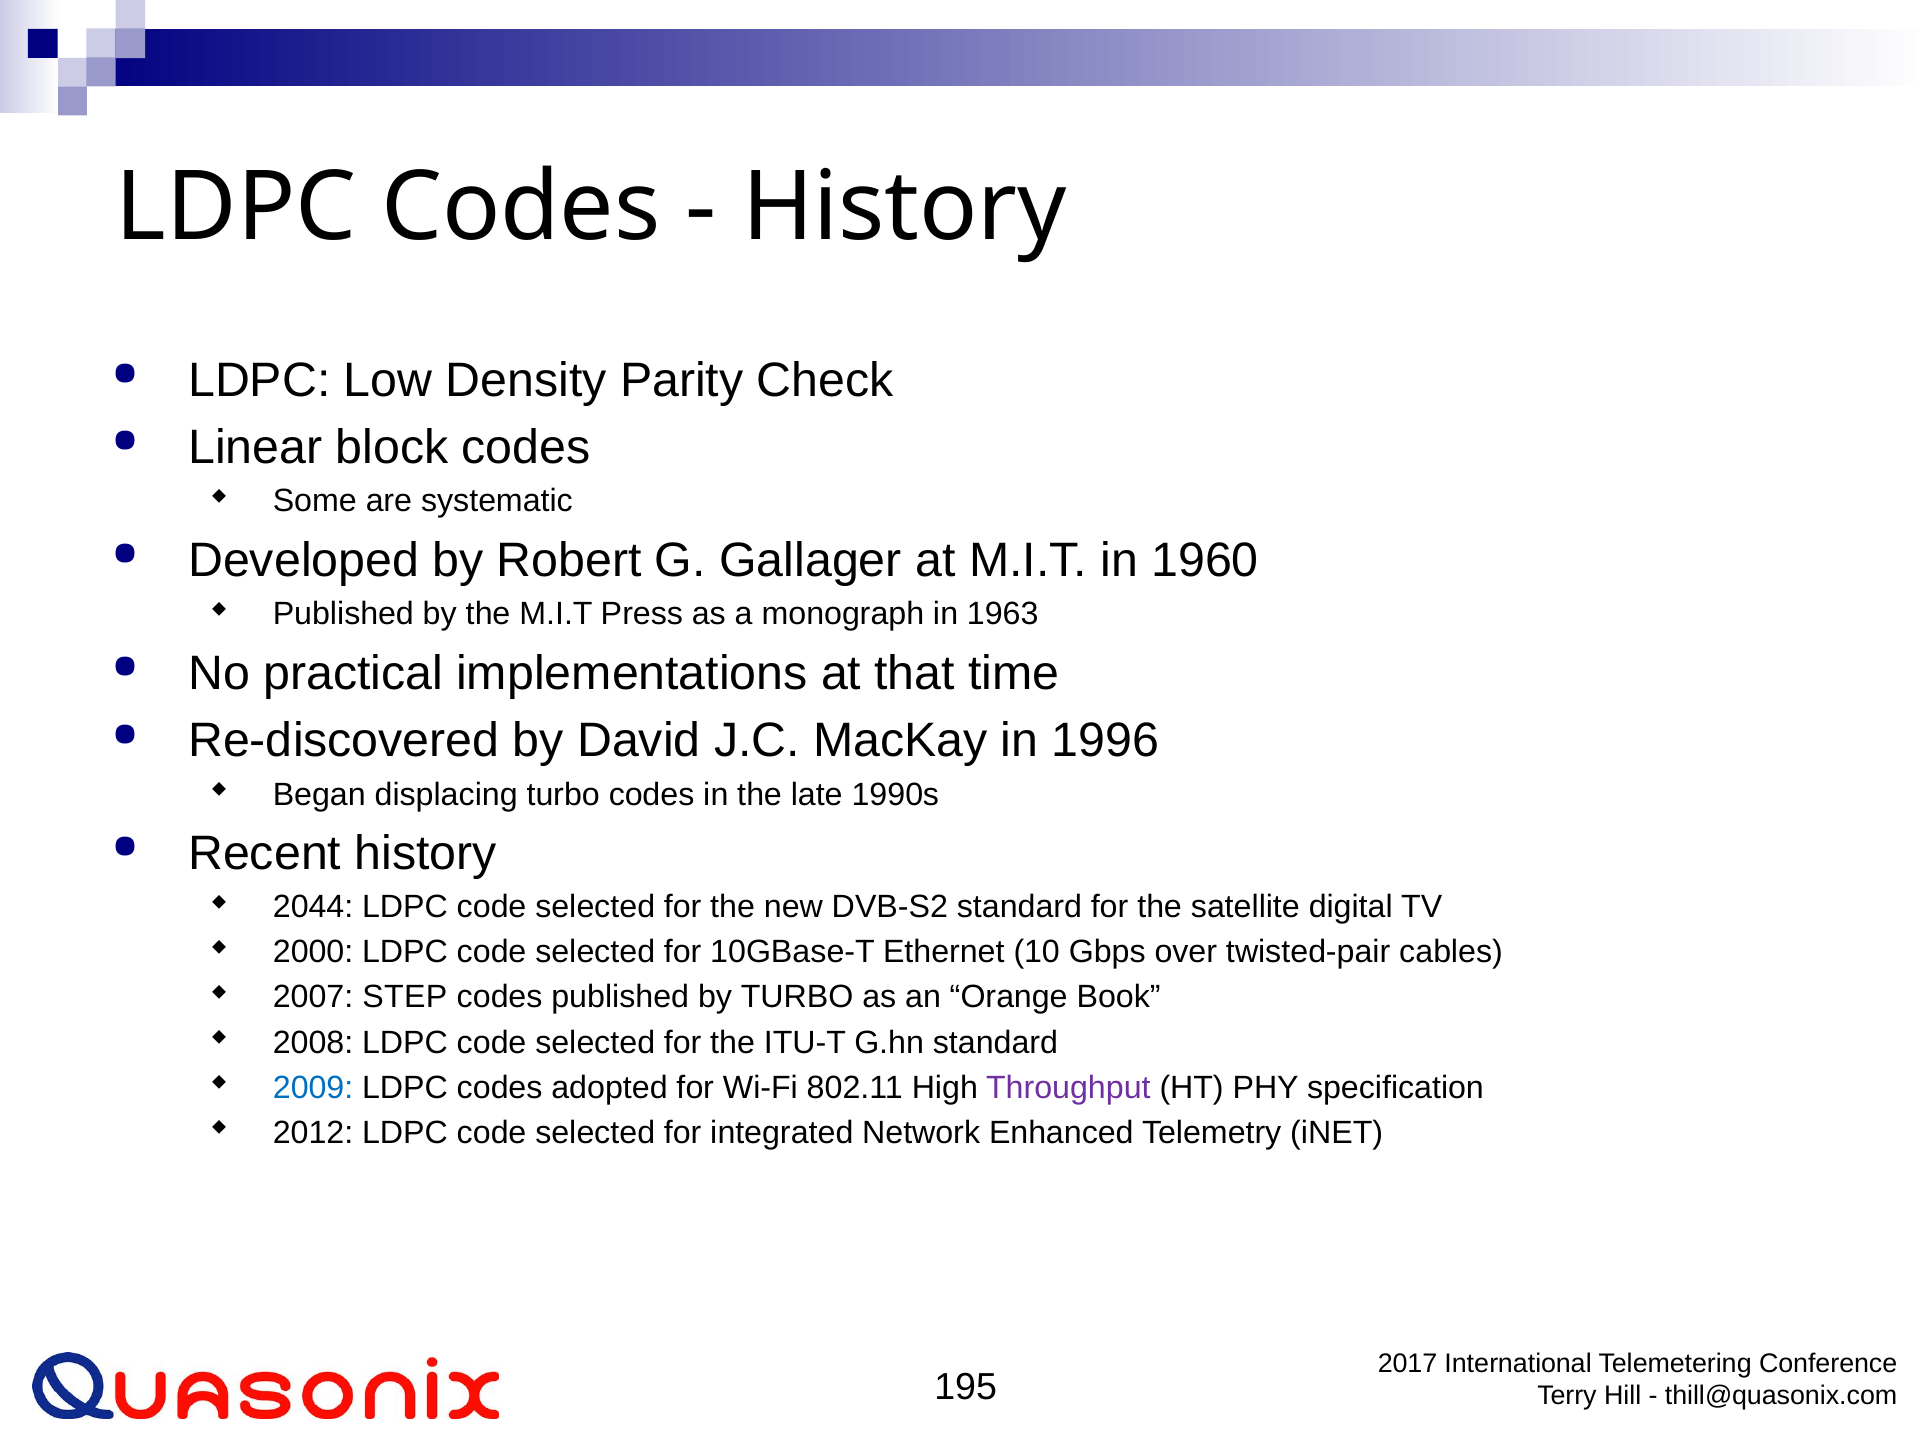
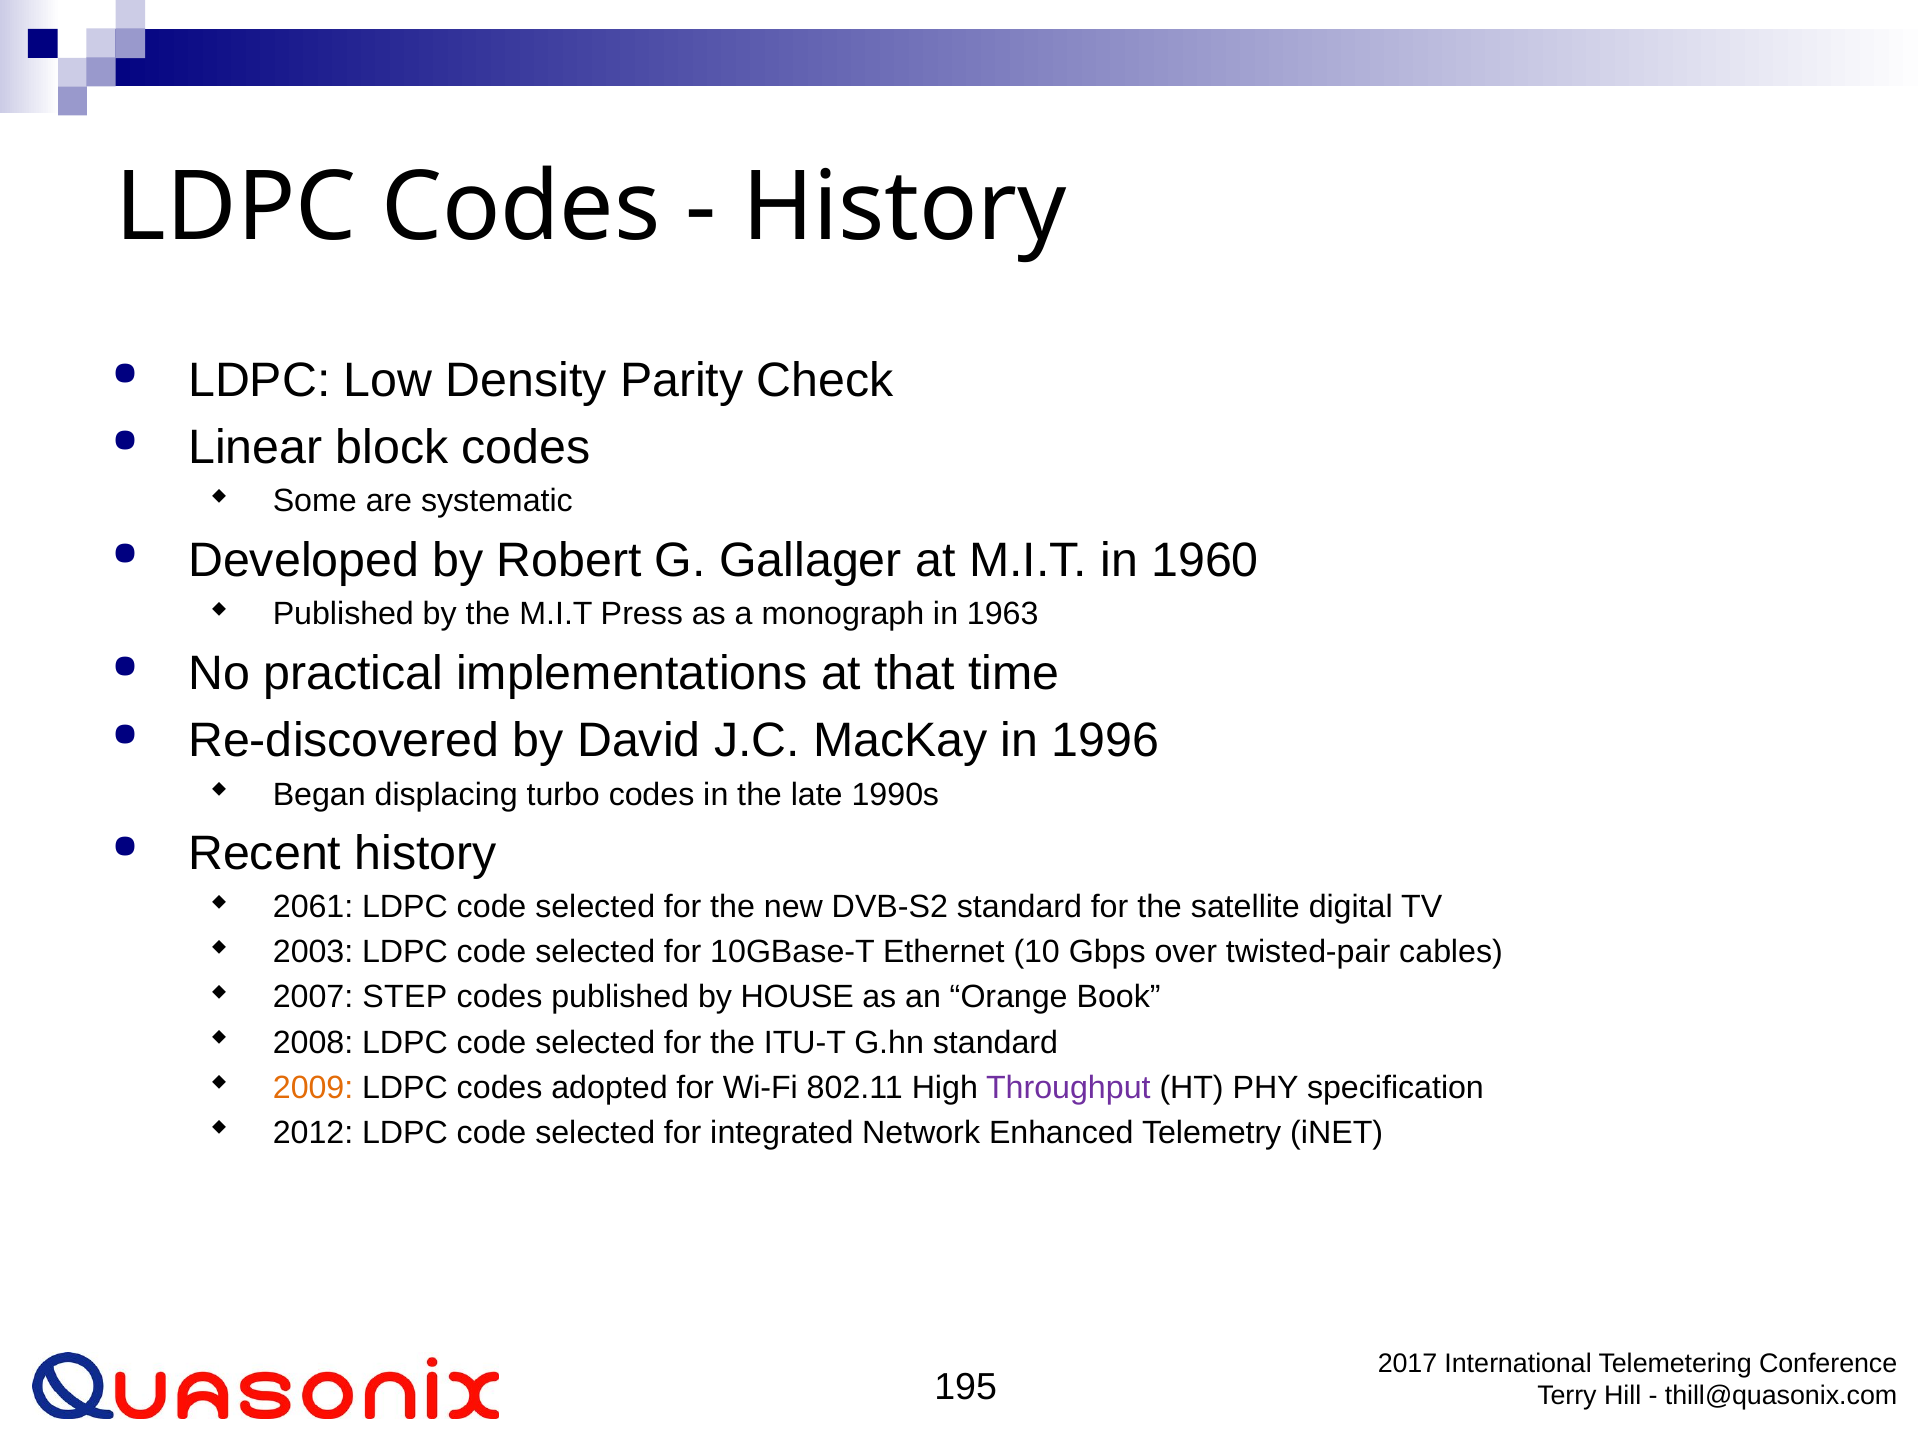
2044: 2044 -> 2061 (313, 907)
2000: 2000 -> 2003 (313, 952)
by TURBO: TURBO -> HOUSE (797, 997)
2009 colour: blue -> orange (313, 1088)
